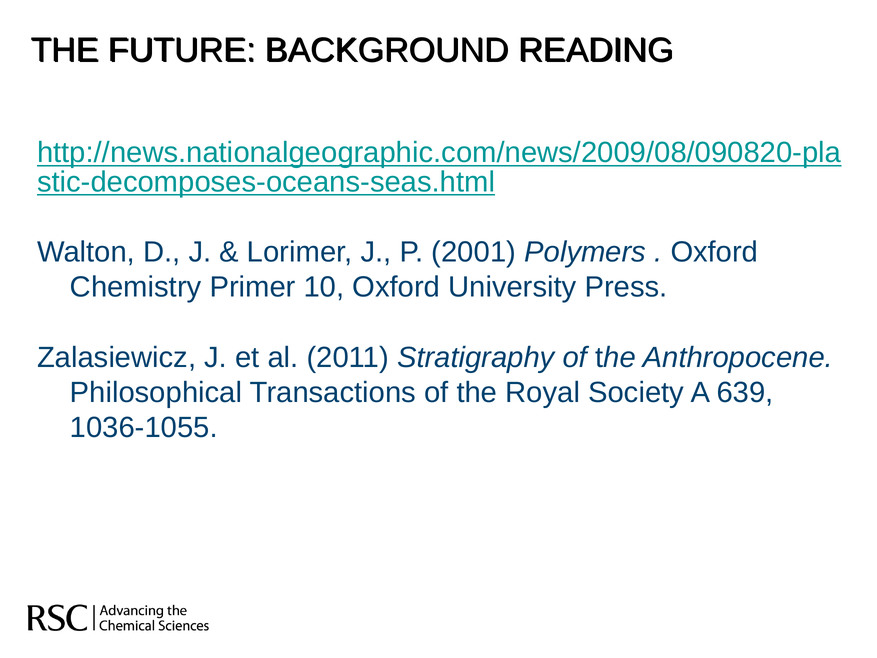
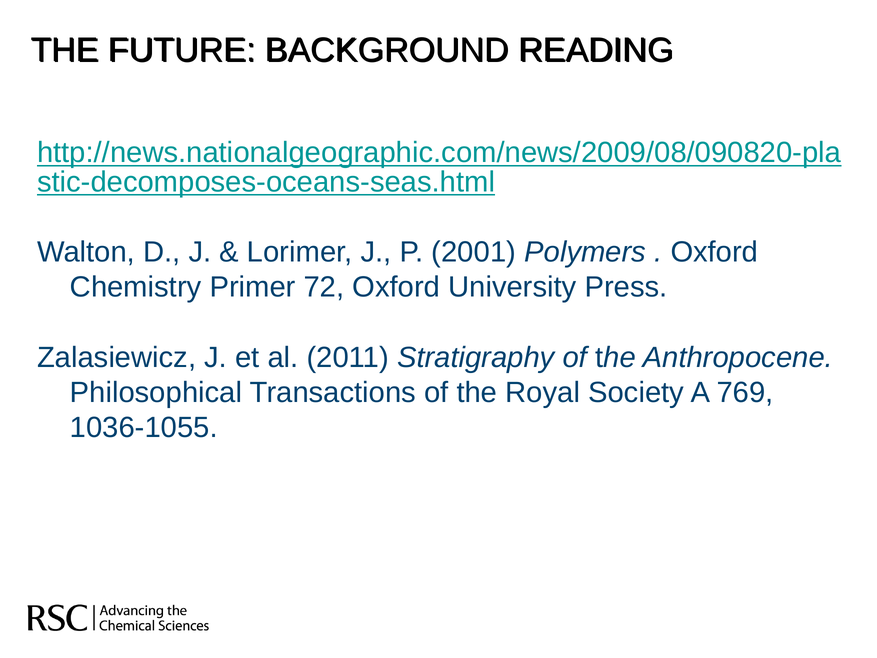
10: 10 -> 72 (324, 287)
639: 639 -> 769 (745, 392)
